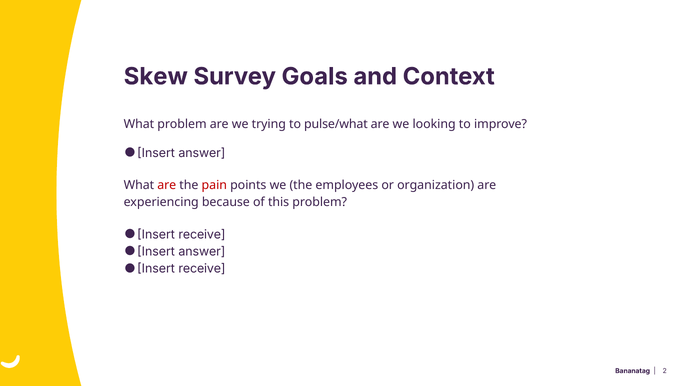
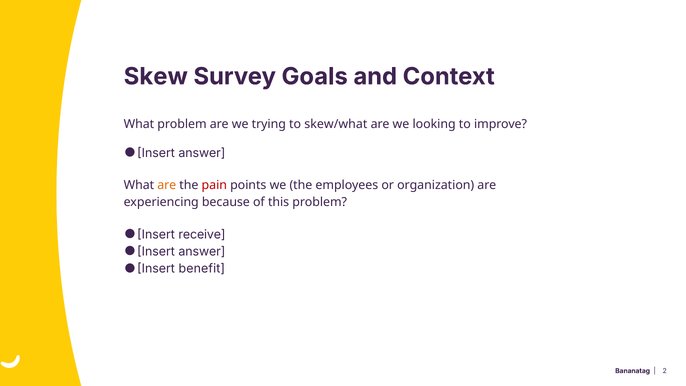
pulse/what: pulse/what -> skew/what (336, 124)
are colour: red -> orange (167, 185)
receive: receive -> benefit (202, 269)
